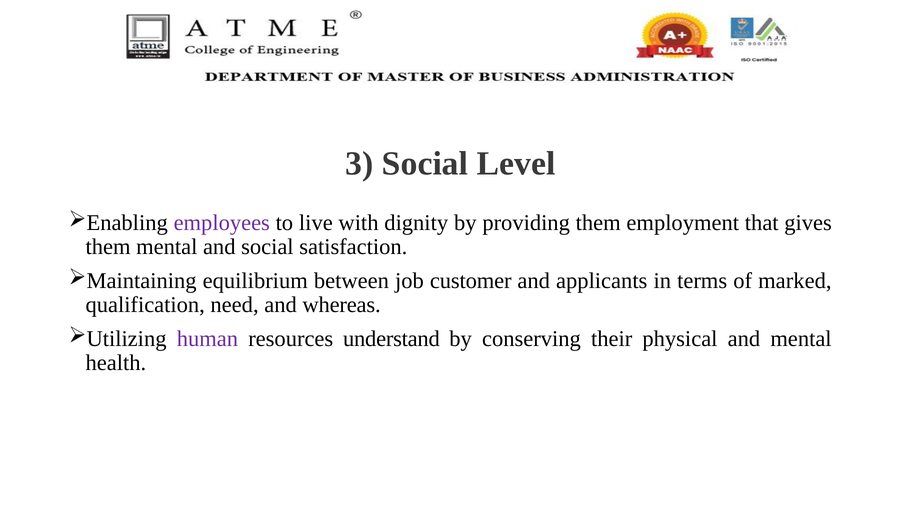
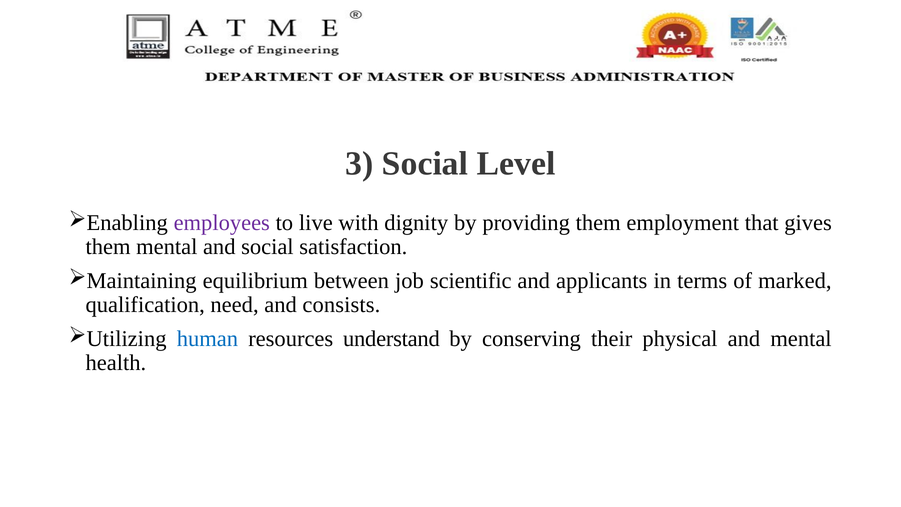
customer: customer -> scientific (471, 281)
whereas: whereas -> consists (341, 305)
human colour: purple -> blue (207, 339)
